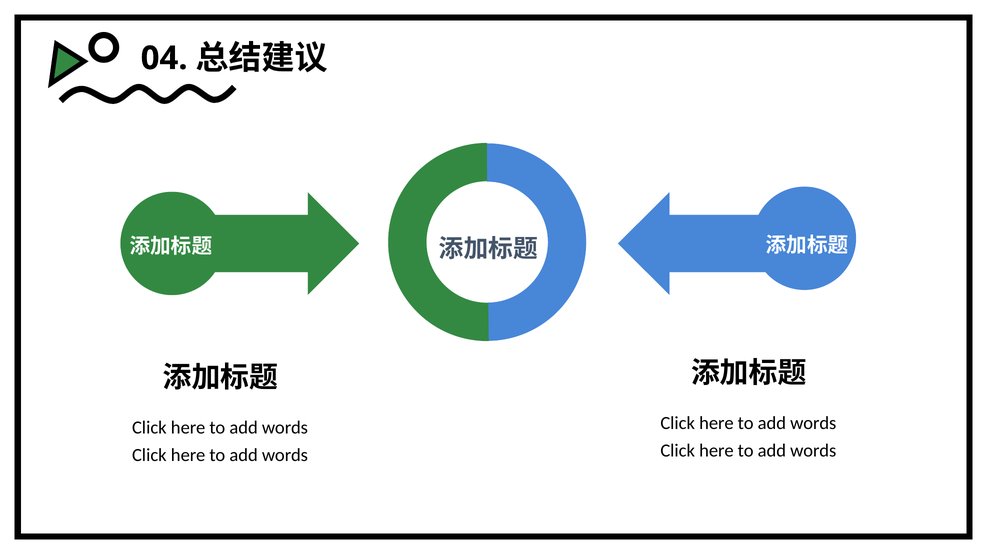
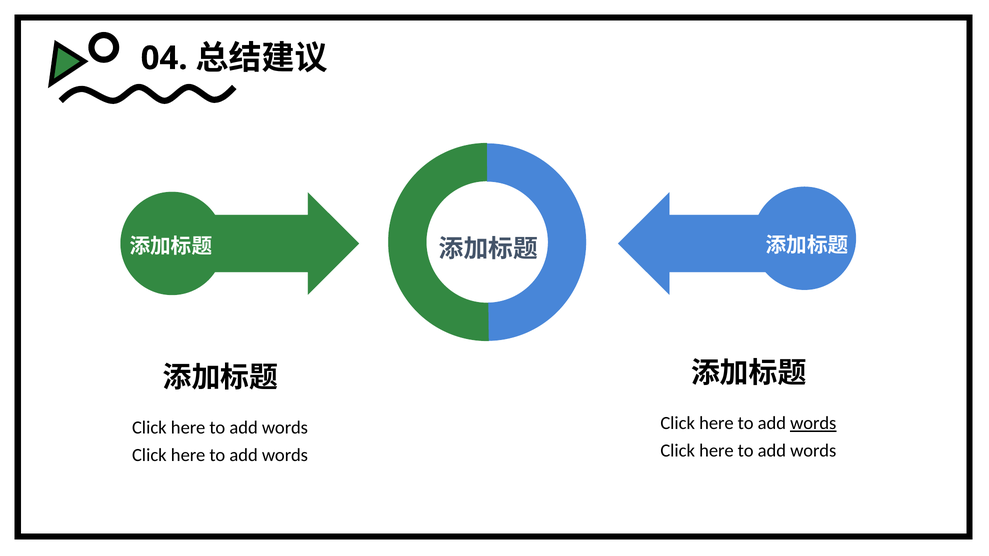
words underline: none -> present (813, 423)
